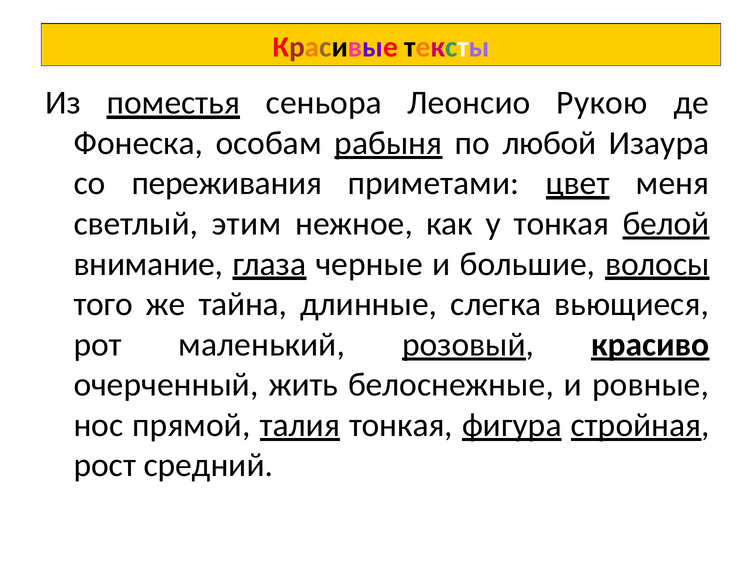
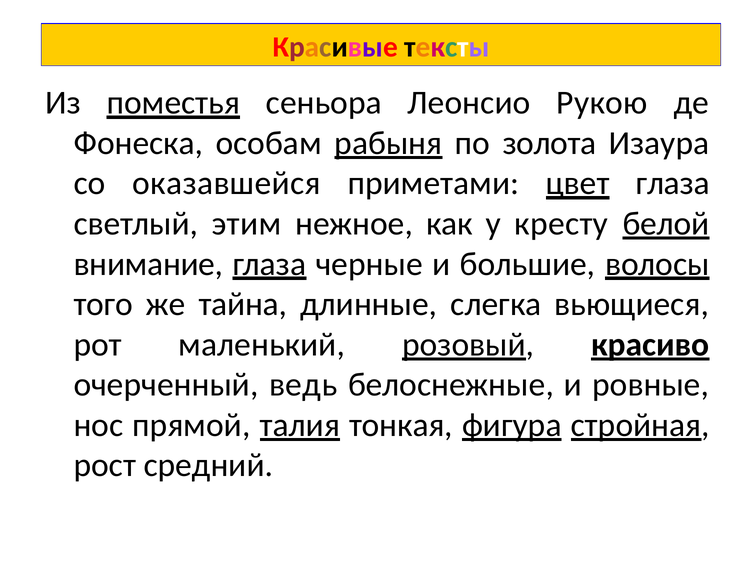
любой: любой -> золота (550, 143)
переживания: переживания -> оказавшейся (226, 184)
меня: меня -> глаза (673, 184)
у тонкая: тонкая -> кресту (561, 224)
жить: жить -> ведь (303, 385)
